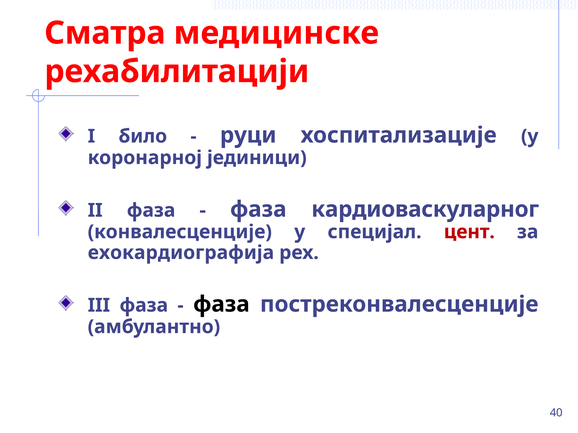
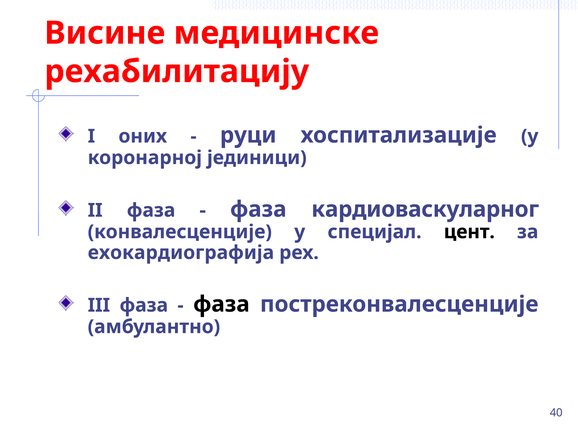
Сматра: Сматра -> Висине (105, 33)
рехабилитацији: рехабилитацији -> рехабилитацију (177, 72)
било: било -> оних (143, 136)
цент colour: red -> black (469, 232)
